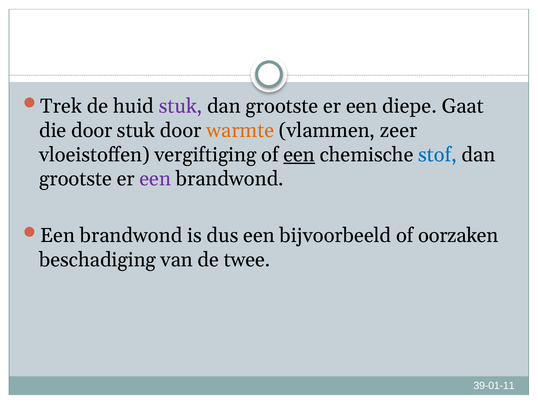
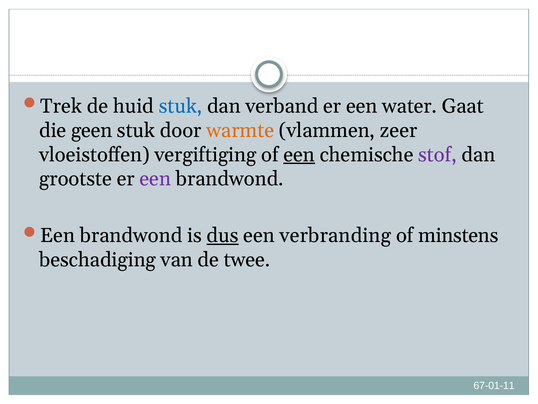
stuk colour: purple -> blue (180, 106)
grootste: grootste -> verband (282, 106)
diepe: diepe -> water (410, 106)
die door: door -> geen (92, 130)
stof colour: blue -> purple (438, 154)
dus underline: none -> present (223, 235)
bijvoorbeeld: bijvoorbeeld -> verbranding (335, 235)
oorzaken: oorzaken -> minstens (458, 235)
39-01-11: 39-01-11 -> 67-01-11 (494, 385)
